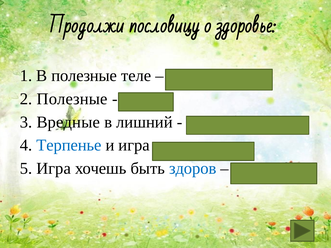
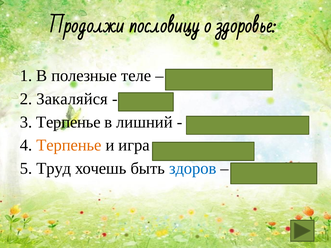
2 Полезные: Полезные -> Закаляйся (72, 99)
3 Вредные: Вредные -> Терпенье (68, 122)
Терпенье colour: blue -> orange (69, 145)
5 Игра: Игра -> Труд (54, 169)
